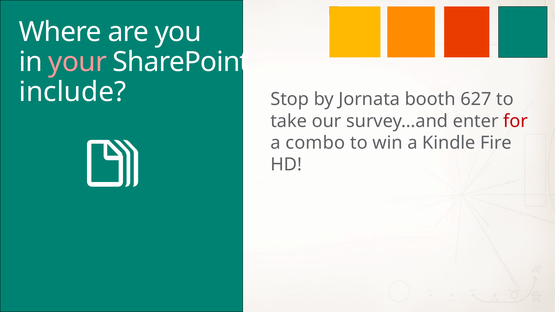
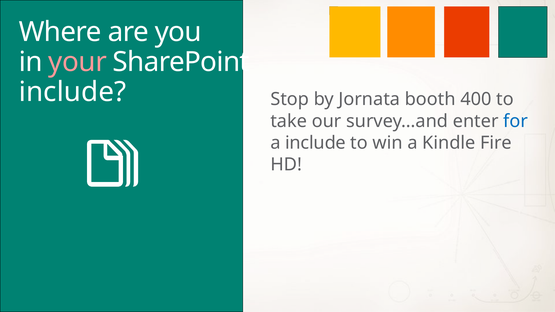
627: 627 -> 400 (476, 99)
for colour: red -> blue (516, 121)
a combo: combo -> include (316, 143)
